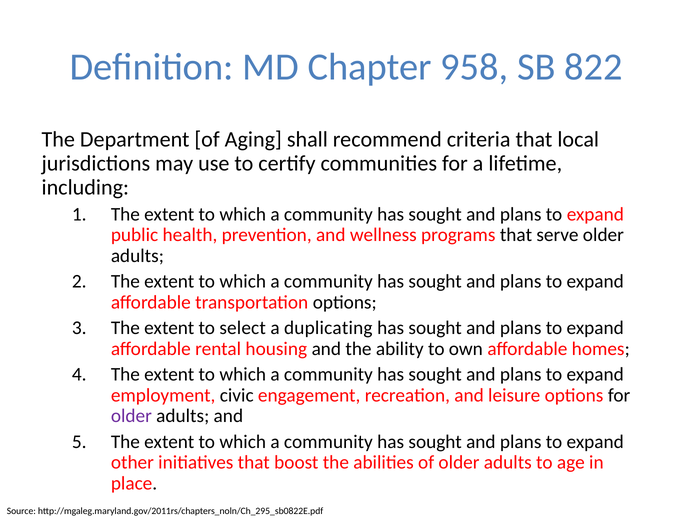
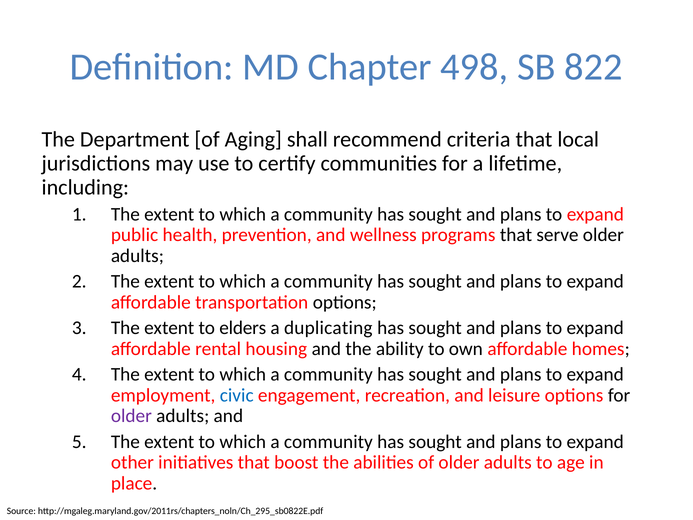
958: 958 -> 498 (474, 67)
select: select -> elders (243, 328)
civic colour: black -> blue (237, 395)
